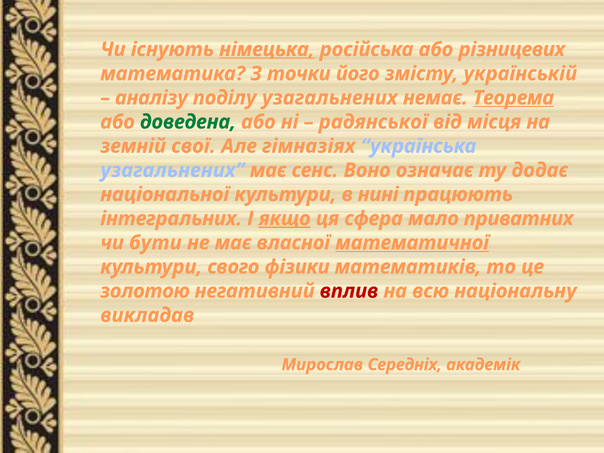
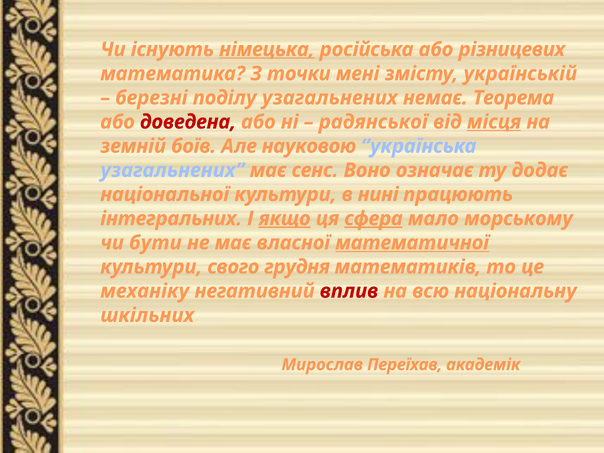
його: його -> мені (358, 74)
аналізу: аналізу -> березні (151, 98)
Теорема underline: present -> none (513, 98)
доведена colour: green -> red (188, 122)
місця underline: none -> present (494, 122)
свої: свої -> боїв (194, 146)
гімназіях: гімназіях -> науковою (309, 146)
сфера underline: none -> present (374, 219)
приватних: приватних -> морському (518, 219)
фізики: фізики -> грудня (297, 267)
золотою: золотою -> механіку (145, 291)
викладав: викладав -> шкільних (147, 315)
Середніх: Середніх -> Переїхав (405, 365)
